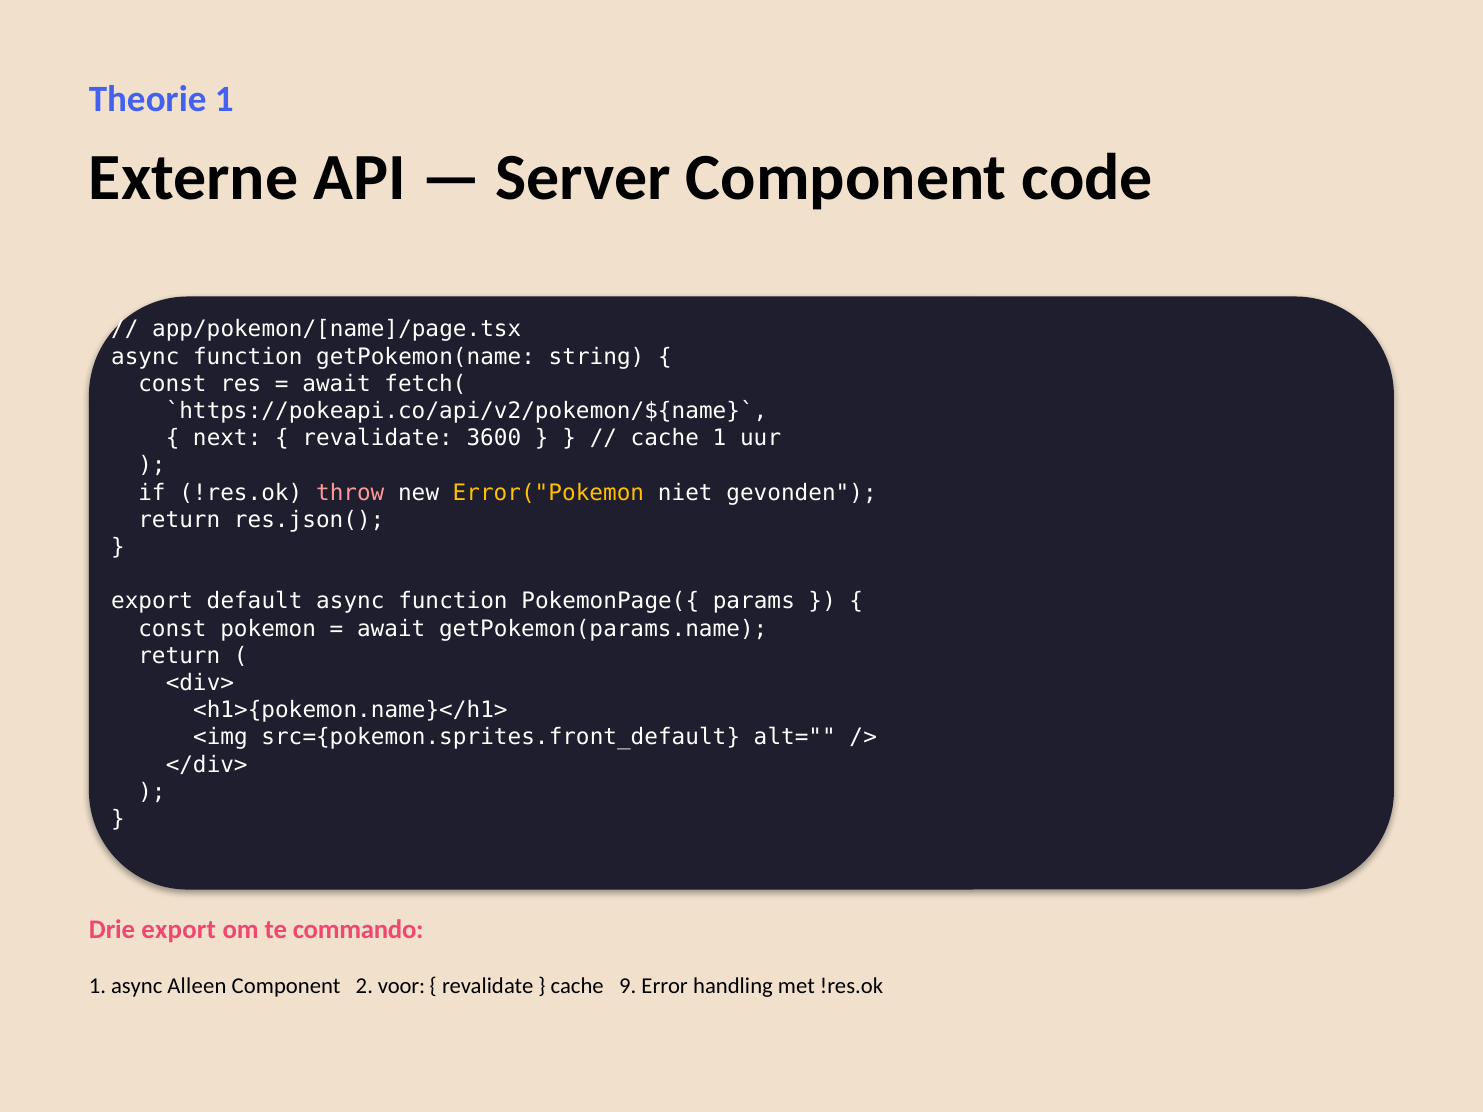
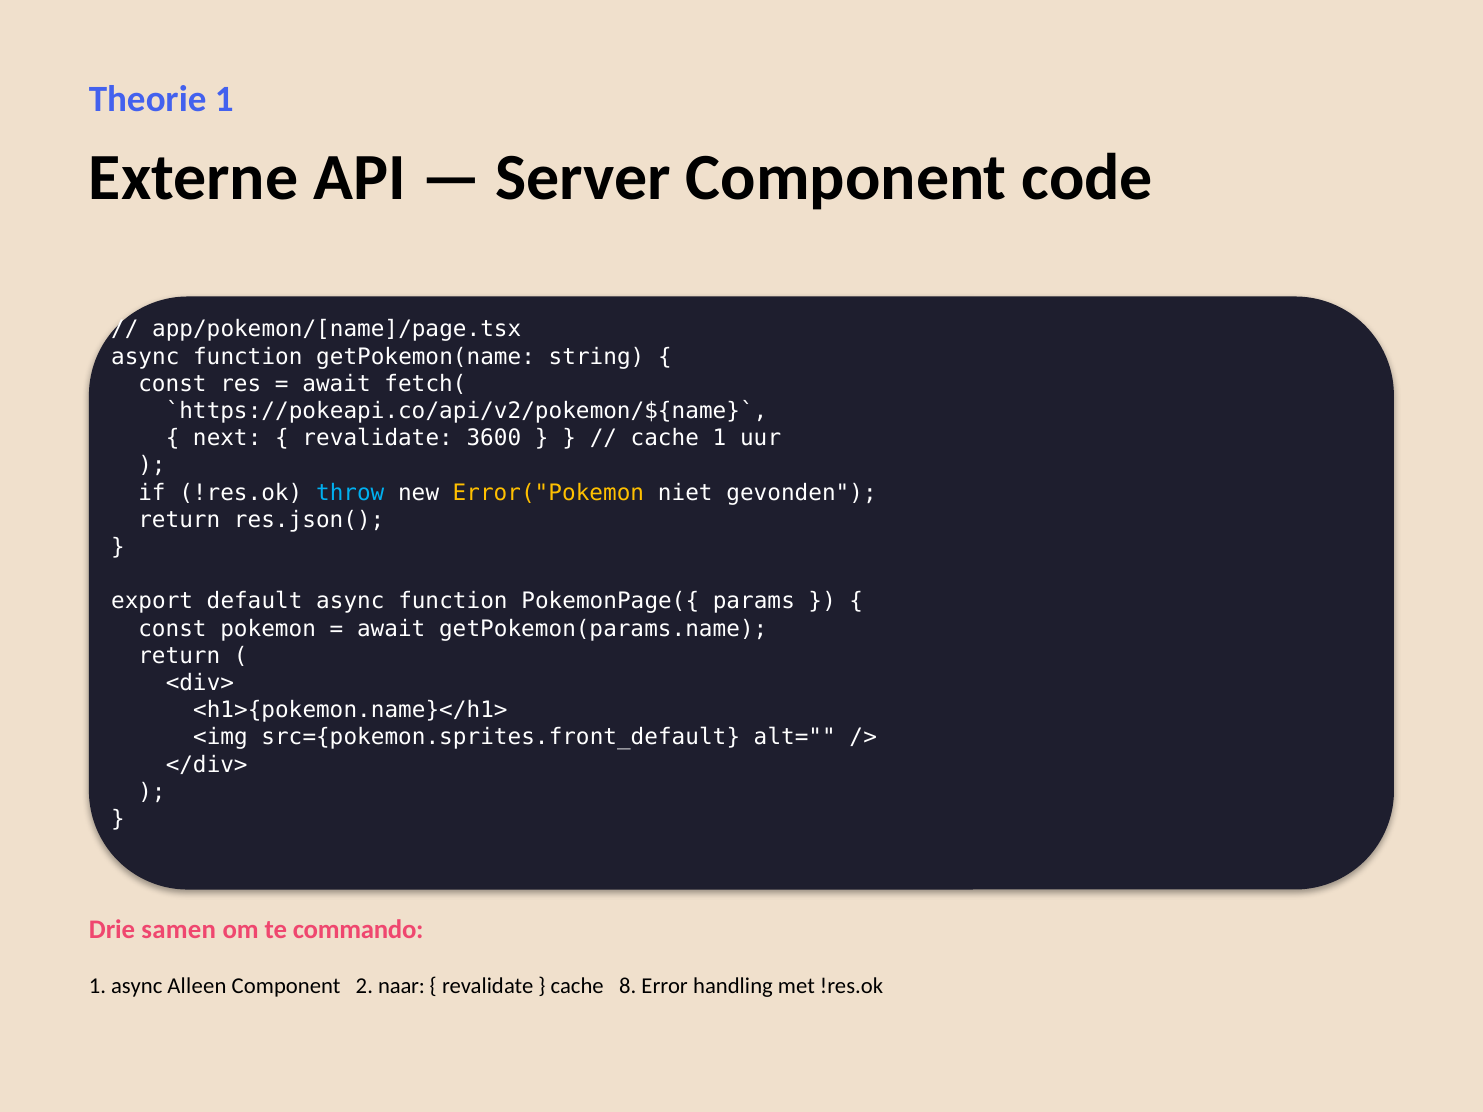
throw colour: pink -> light blue (350, 493)
Drie export: export -> samen (179, 930)
voor: voor -> naar (402, 986)
9: 9 -> 8 (628, 986)
